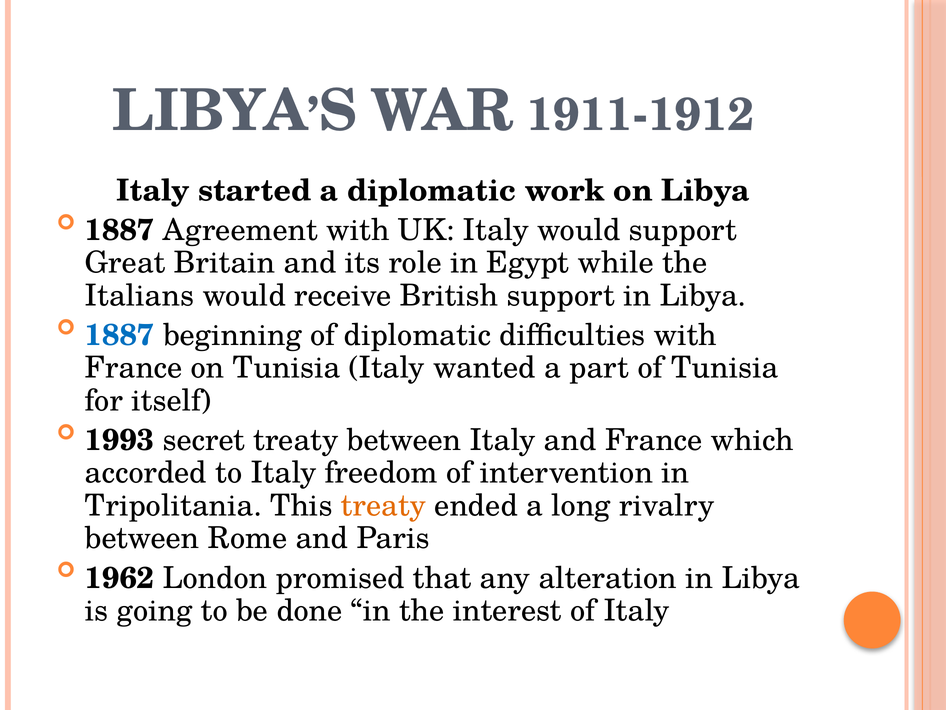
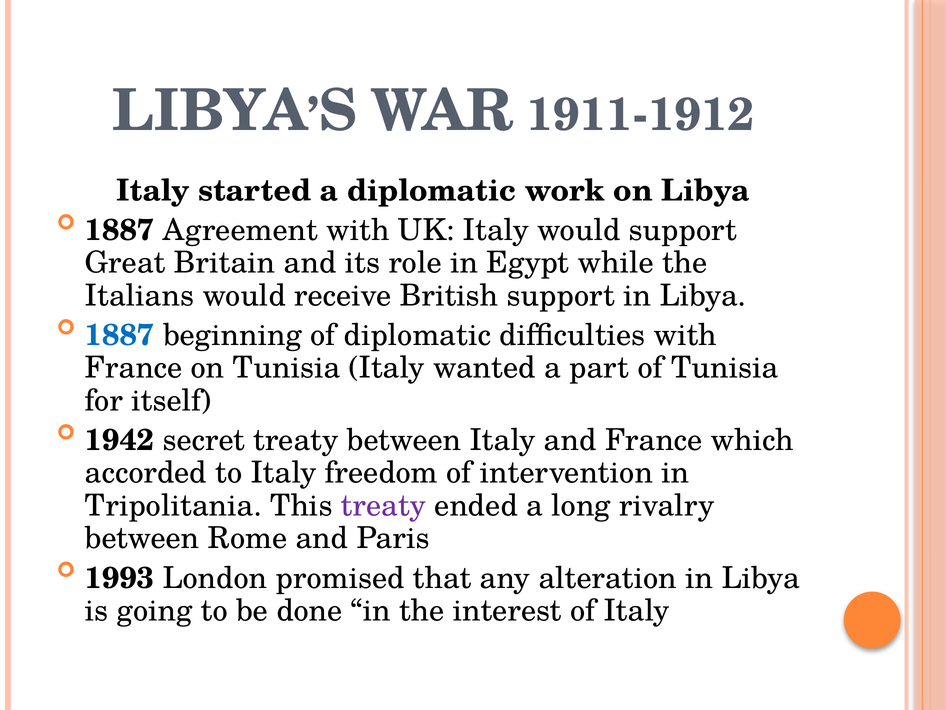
1993: 1993 -> 1942 (120, 440)
treaty colour: orange -> purple (383, 505)
1962: 1962 -> 1993 (120, 578)
